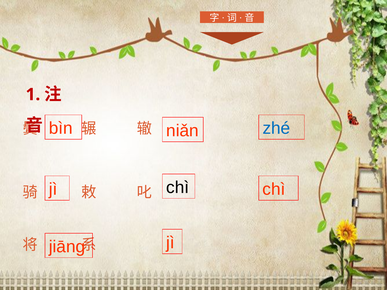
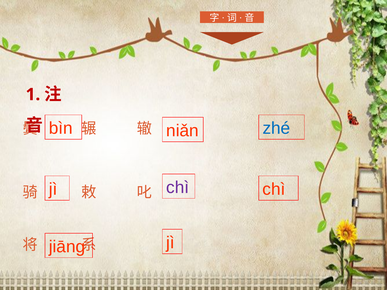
chì colour: black -> purple (178, 188)
